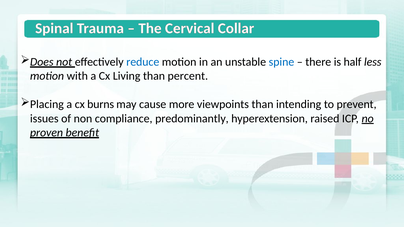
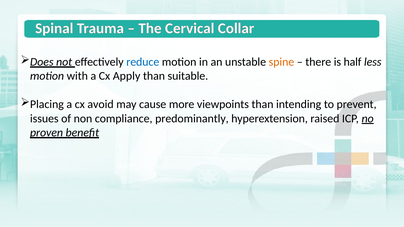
spine colour: blue -> orange (281, 62)
Living: Living -> Apply (127, 76)
percent: percent -> suitable (188, 76)
burns: burns -> avoid (101, 104)
